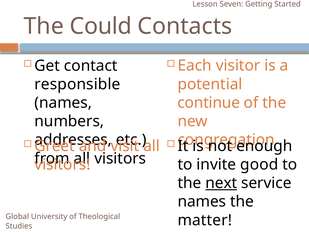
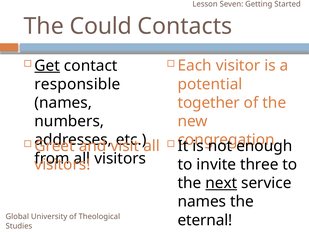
Get underline: none -> present (47, 66)
continue: continue -> together (209, 103)
good: good -> three (259, 164)
matter: matter -> eternal (205, 220)
